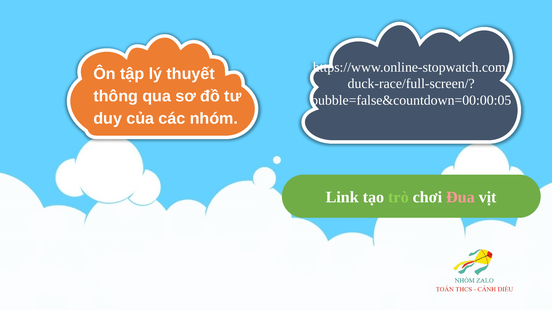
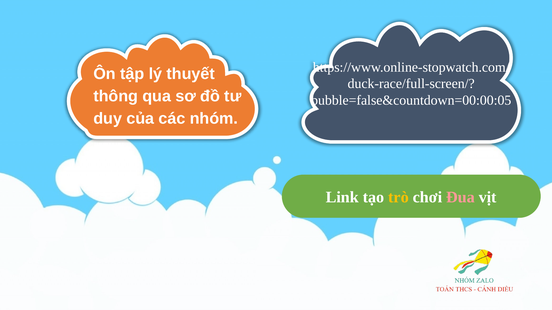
trò colour: light green -> yellow (398, 198)
